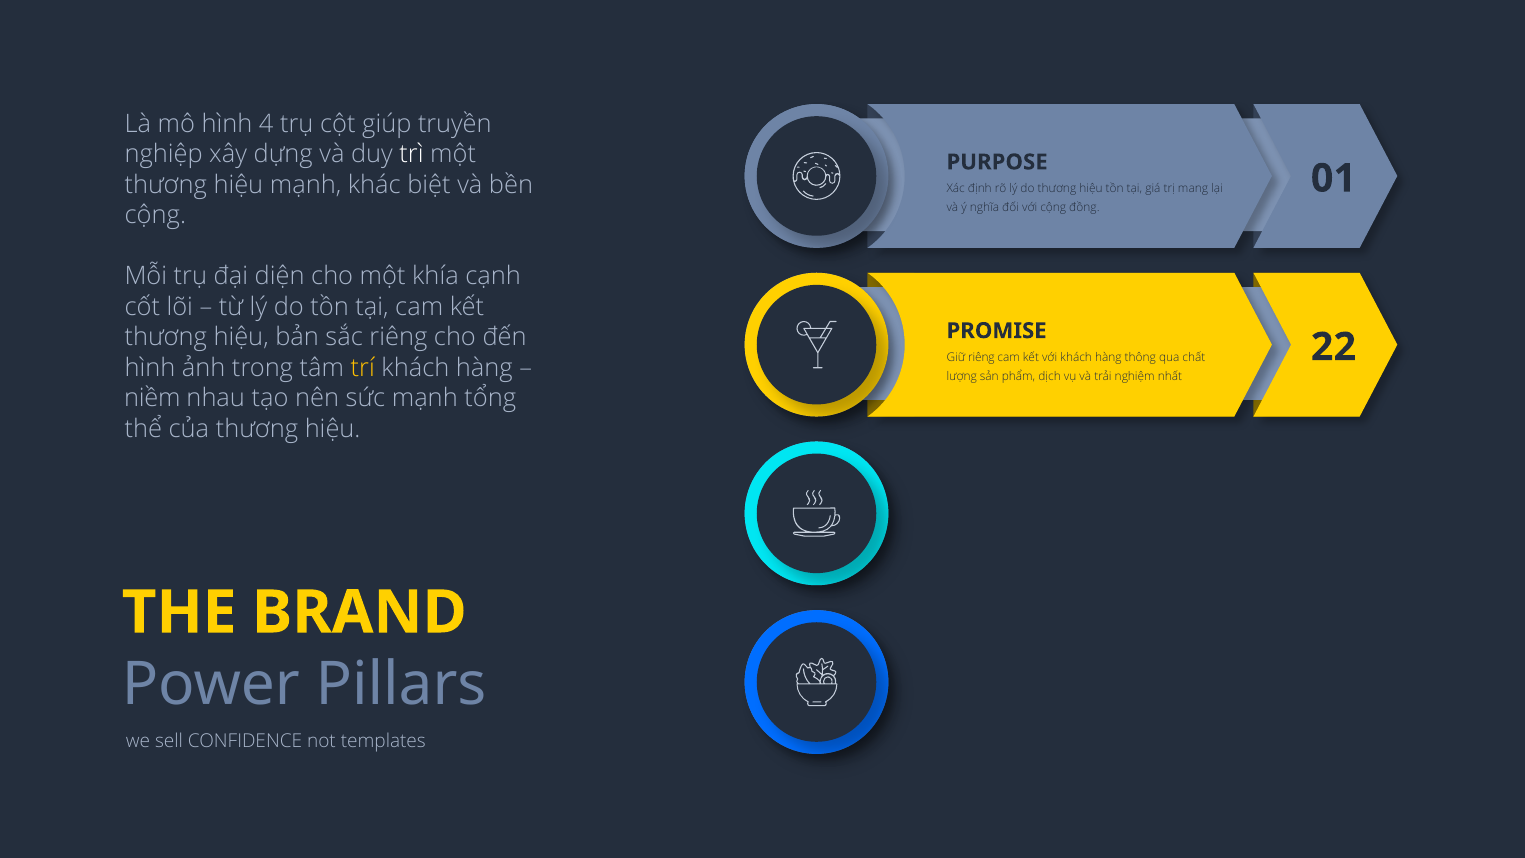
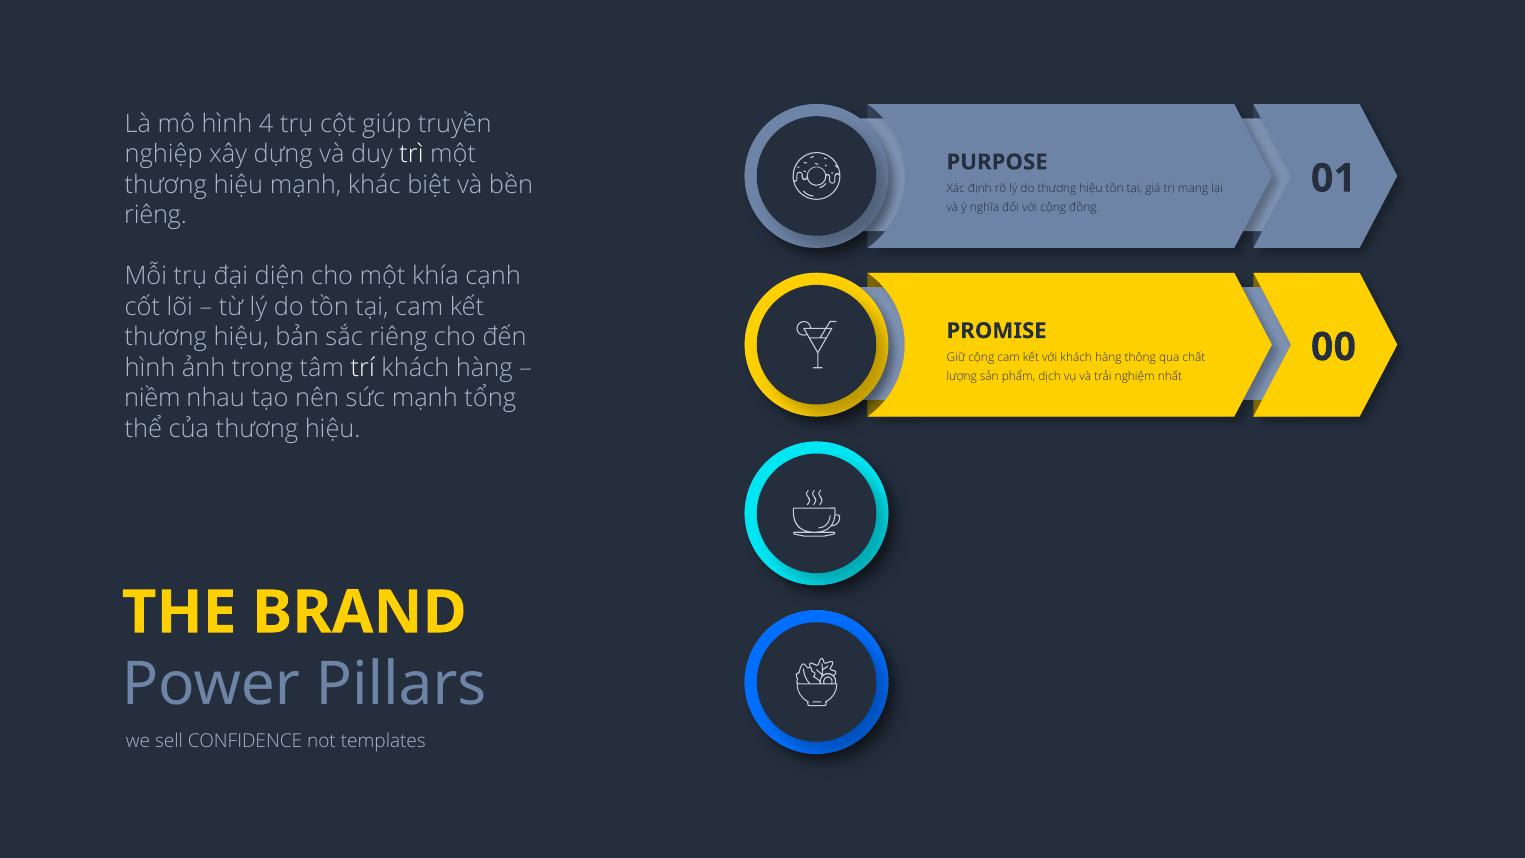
cộng: cộng -> riêng (156, 215)
Giữ riêng: riêng -> cộng (981, 358)
trí colour: yellow -> white (363, 368)
22: 22 -> 00 (1333, 347)
